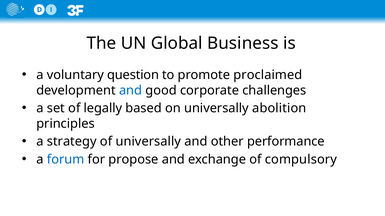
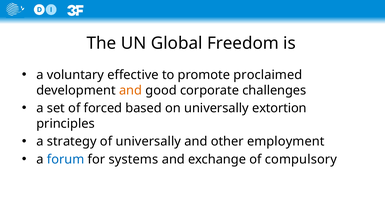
Business: Business -> Freedom (243, 43)
question: question -> effective (133, 75)
and colour: blue -> orange (131, 91)
legally: legally -> forced (103, 109)
abolition: abolition -> extortion (279, 109)
performance: performance -> employment (286, 142)
propose: propose -> systems (133, 160)
